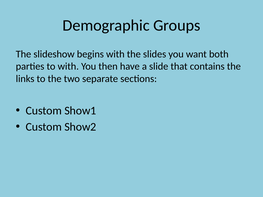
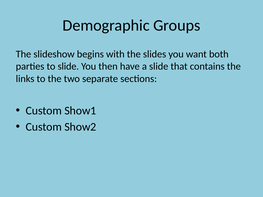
to with: with -> slide (68, 66)
